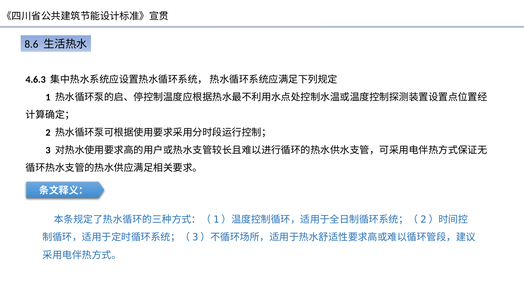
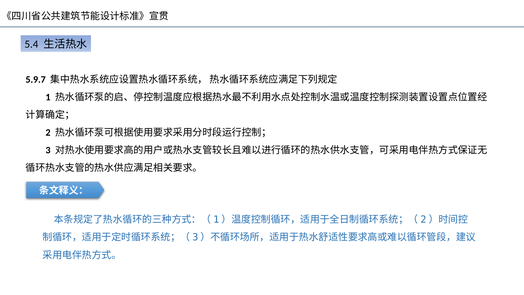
8.6: 8.6 -> 5.4 (31, 44)
4.6.3: 4.6.3 -> 5.9.7 (36, 79)
